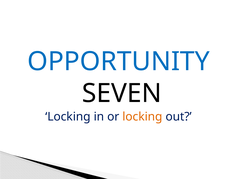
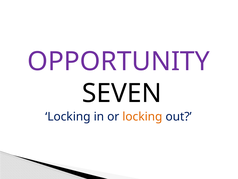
OPPORTUNITY colour: blue -> purple (118, 61)
